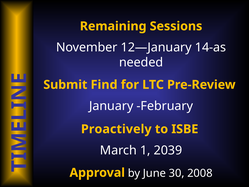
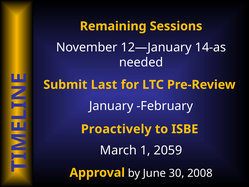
Find: Find -> Last (104, 85)
2039: 2039 -> 2059 (168, 150)
